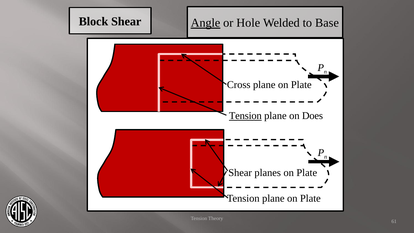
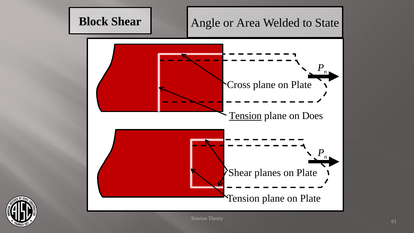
Angle underline: present -> none (206, 23)
Hole: Hole -> Area (248, 23)
Base: Base -> State (327, 23)
